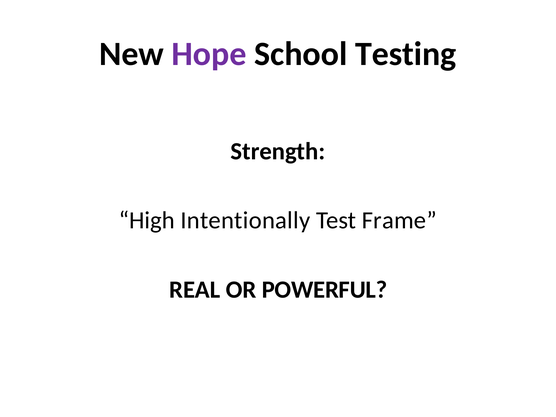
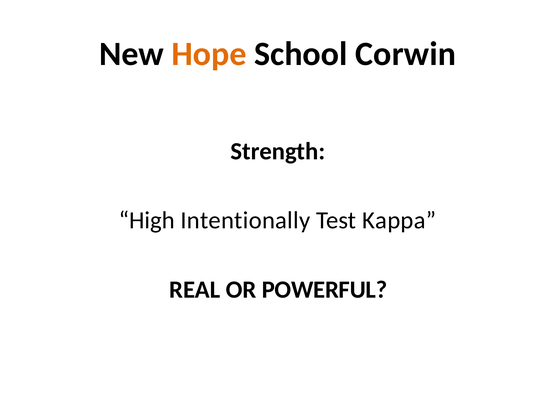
Hope colour: purple -> orange (209, 54)
Testing: Testing -> Corwin (406, 54)
Frame: Frame -> Kappa (399, 220)
